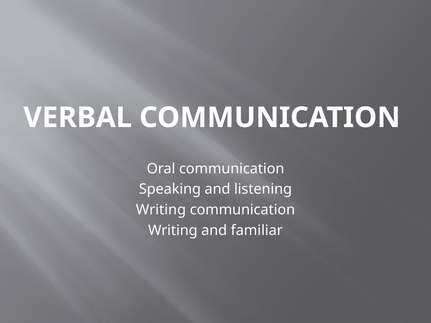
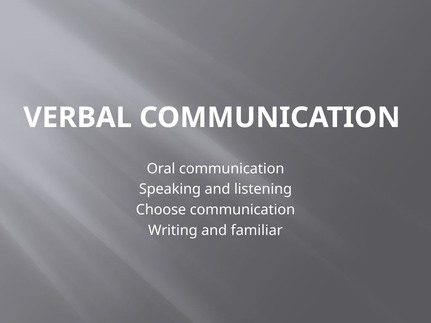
Writing: Writing -> Choose (161, 210)
